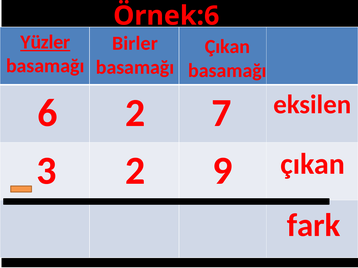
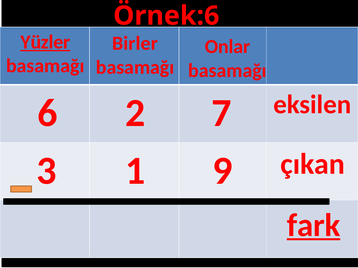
Çıkan: Çıkan -> Onlar (227, 47)
3 2: 2 -> 1 (135, 171)
fark underline: none -> present (314, 226)
